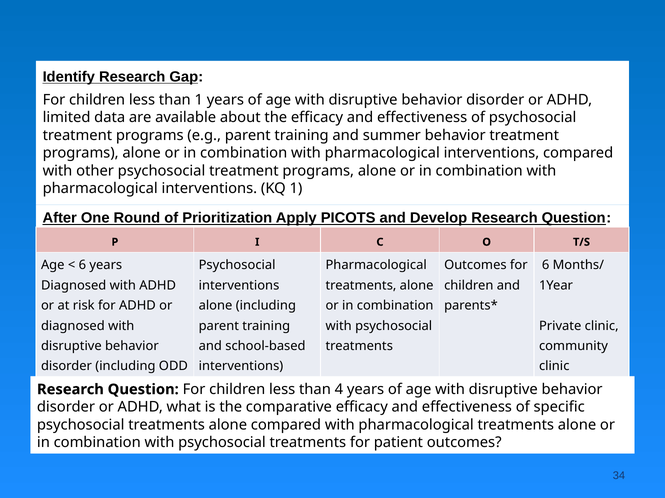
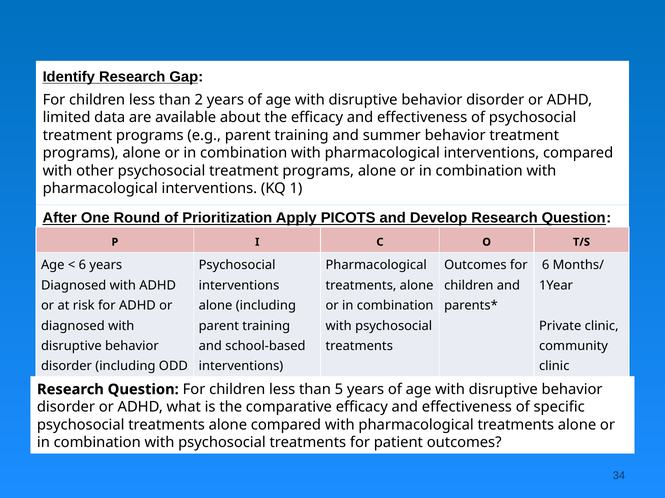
than 1: 1 -> 2 (199, 100)
4: 4 -> 5 (339, 390)
